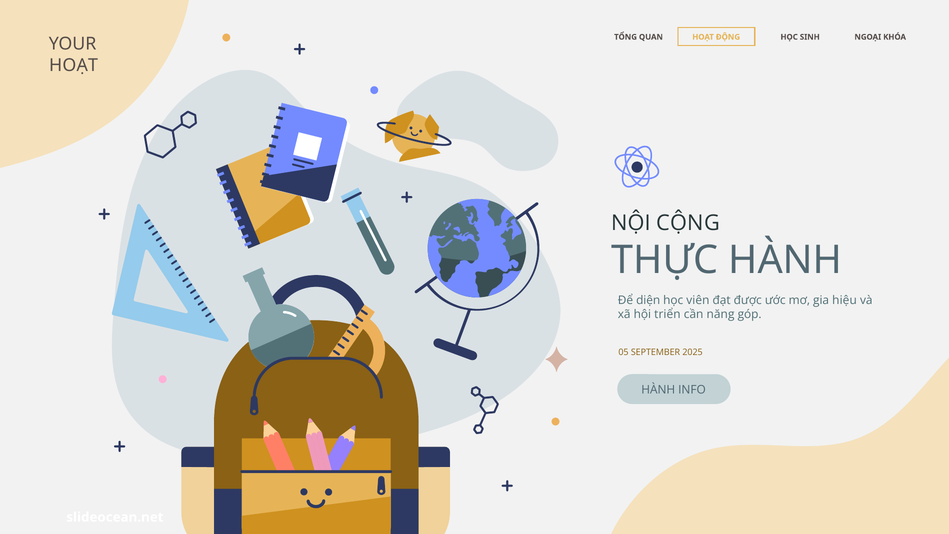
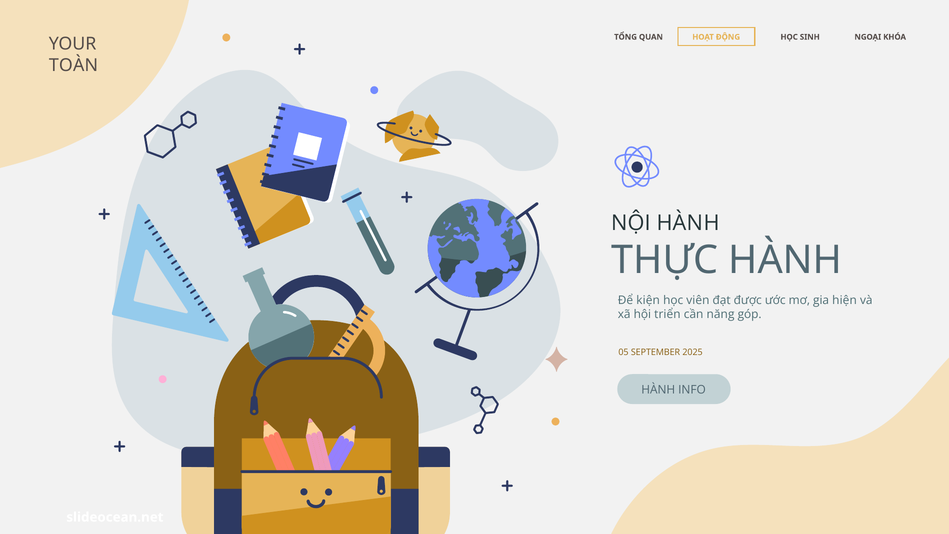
HOẠT: HOẠT -> TOÀN (74, 65)
NỘI CỘNG: CỘNG -> HÀNH (688, 223)
diện: diện -> kiện (648, 300)
hiệu: hiệu -> hiện (845, 300)
